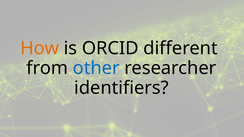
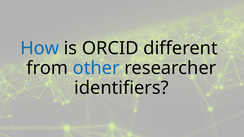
How colour: orange -> blue (40, 48)
